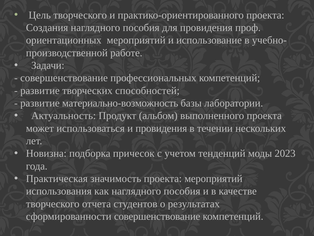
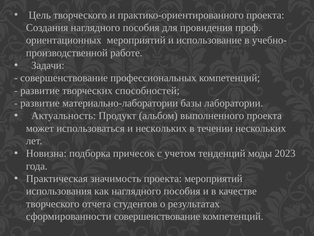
материально-возможность: материально-возможность -> материально-лаборатории (120, 103)
и провидения: провидения -> нескольких (161, 128)
